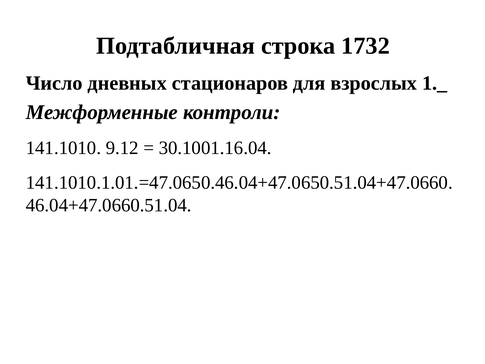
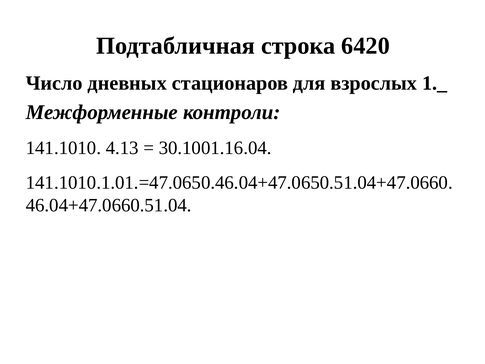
1732: 1732 -> 6420 (366, 46)
9.12: 9.12 -> 4.13 (122, 148)
